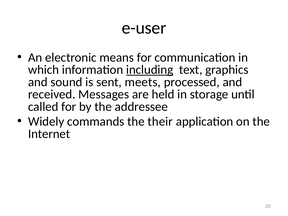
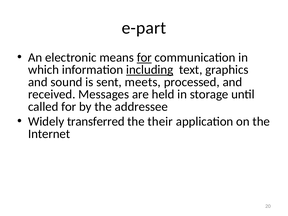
e-user: e-user -> e-part (144, 28)
for underline: none -> present (144, 57)
commands: commands -> transferred (96, 122)
